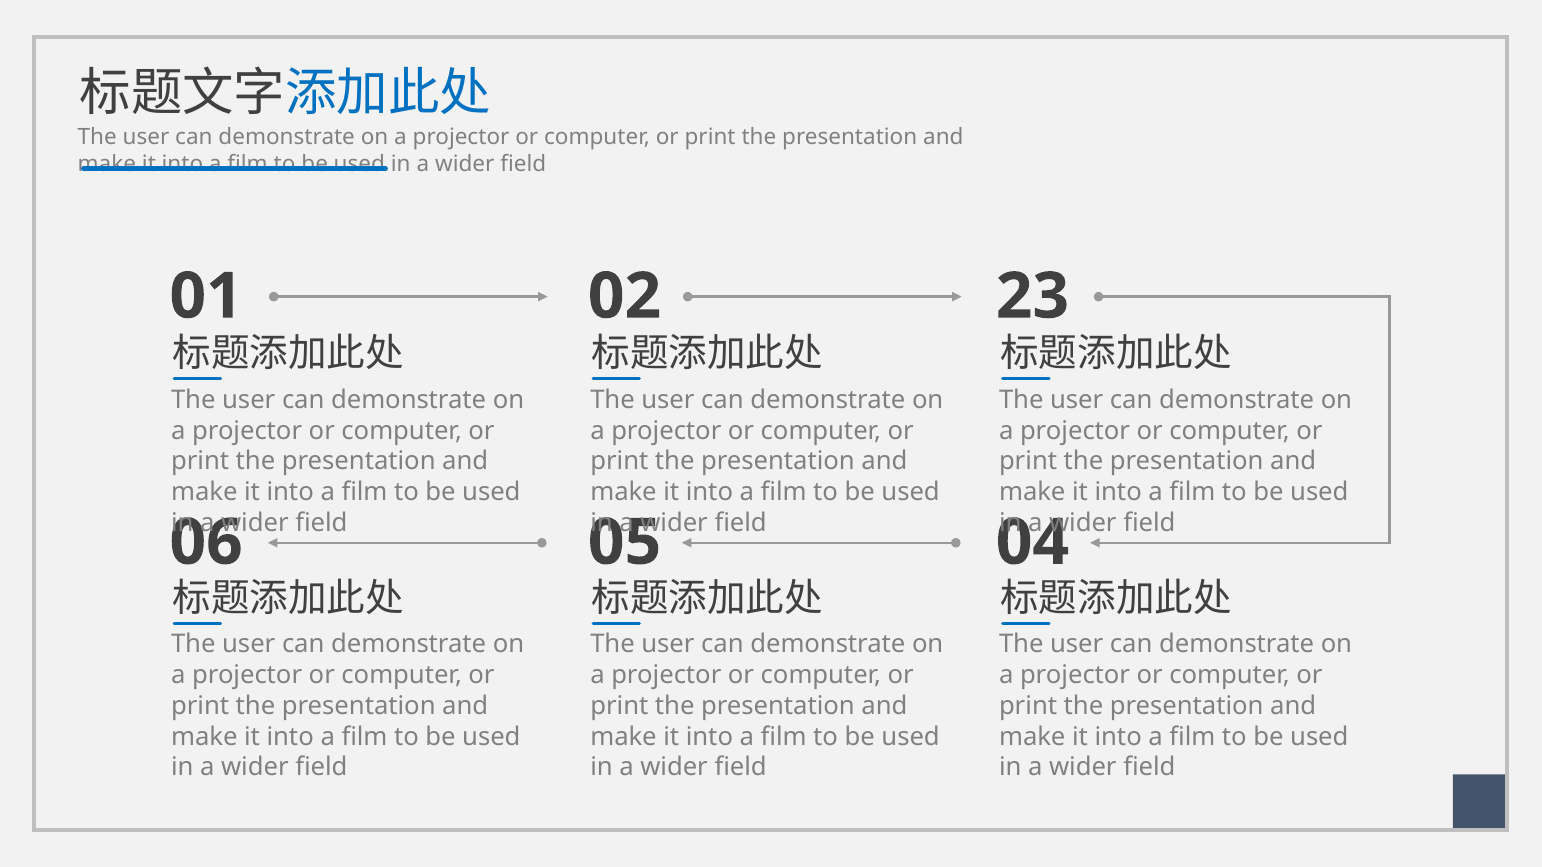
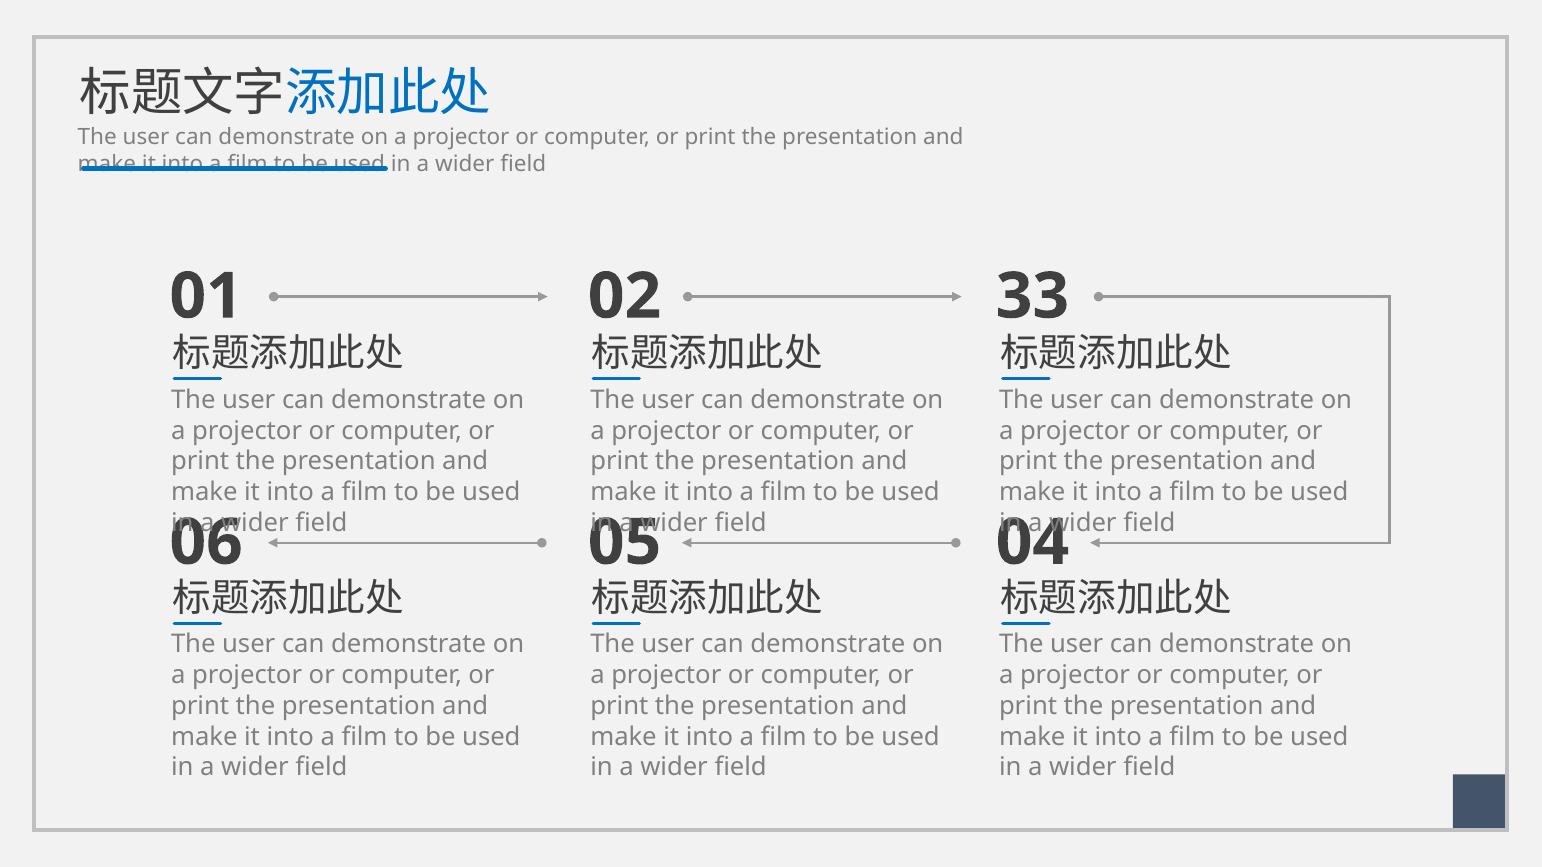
23: 23 -> 33 (1032, 297)
